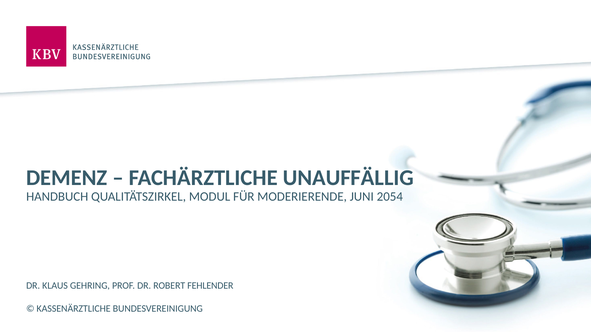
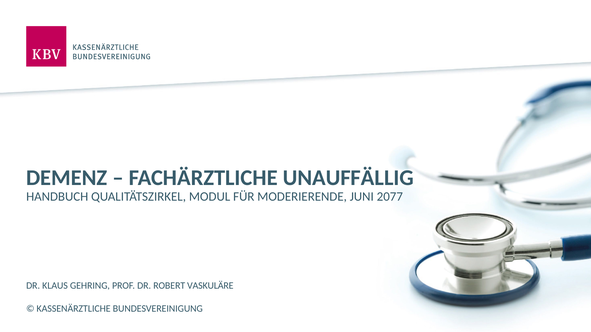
2054: 2054 -> 2077 (390, 197)
FEHLENDER: FEHLENDER -> VASKULÄRE (210, 286)
